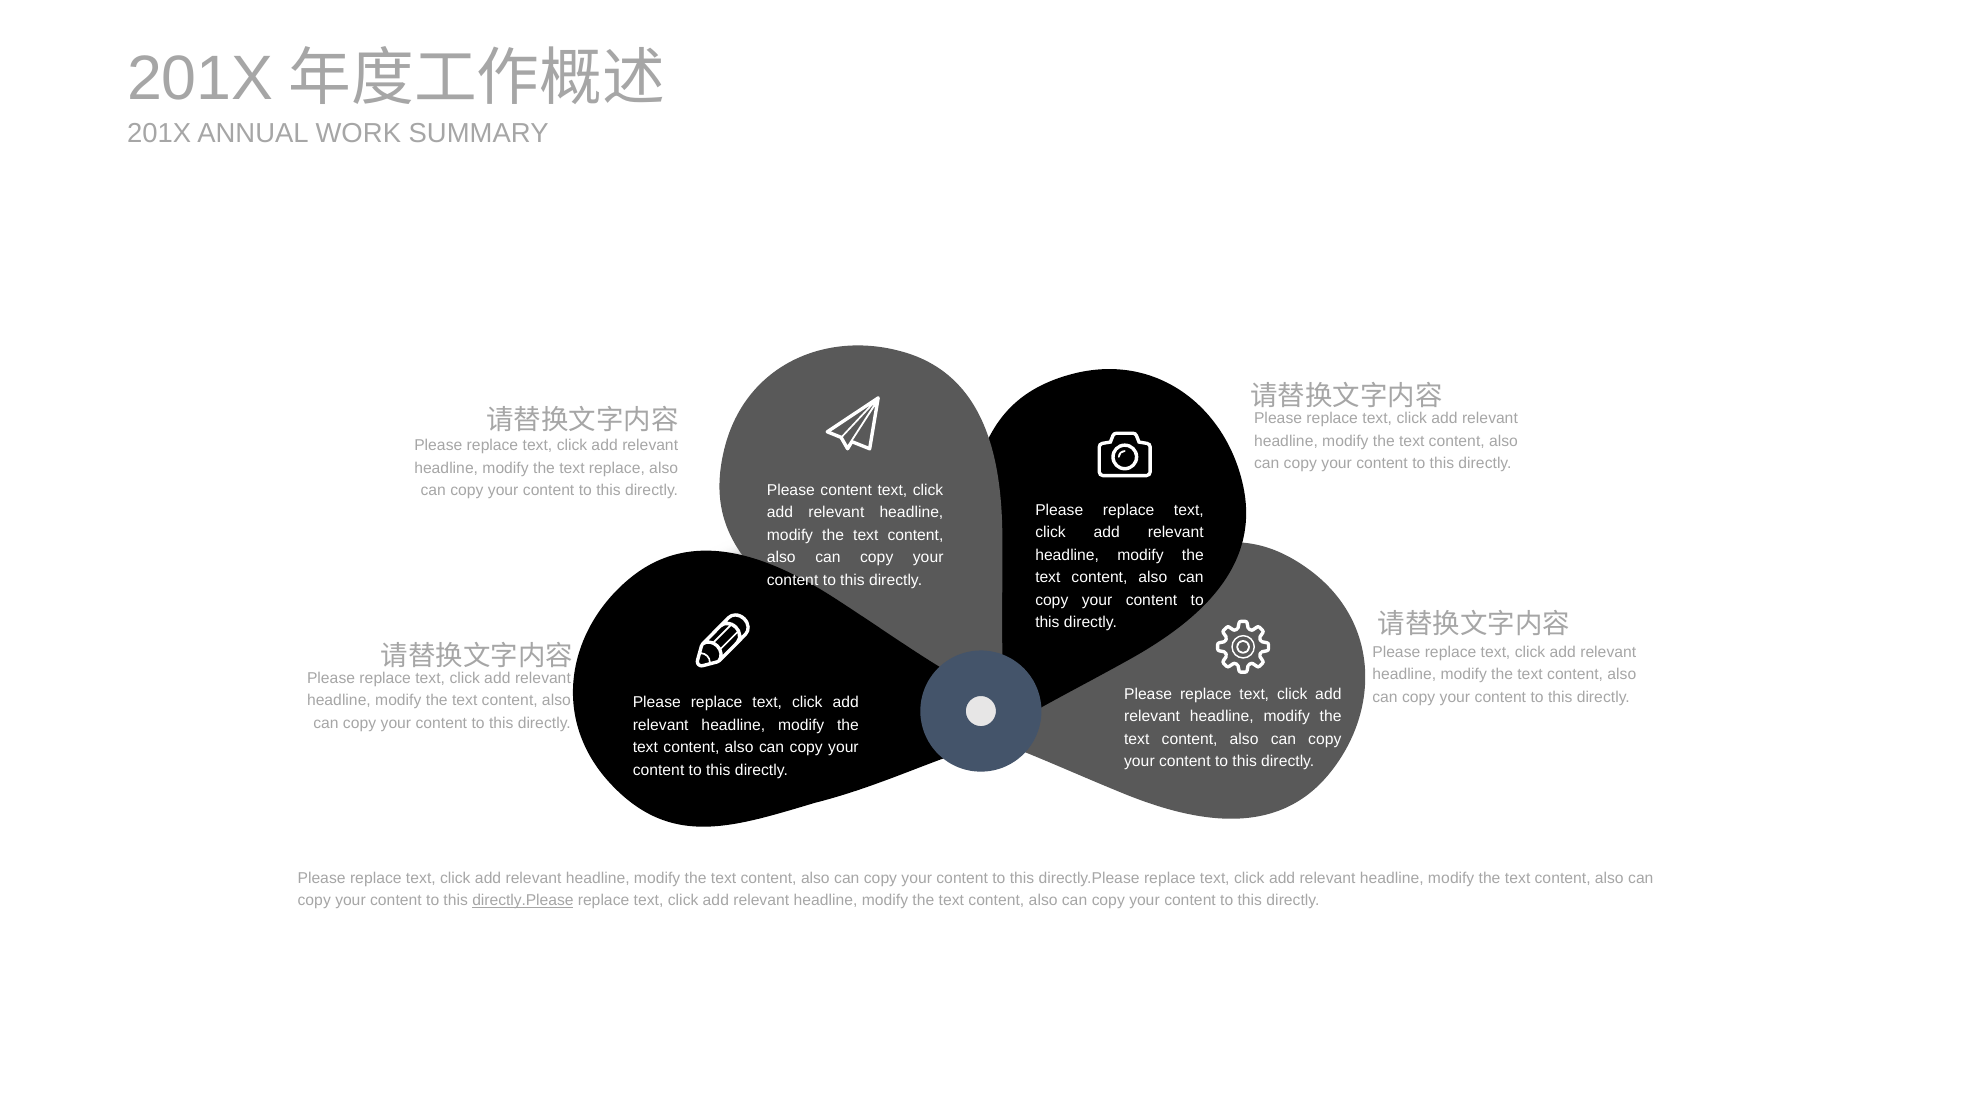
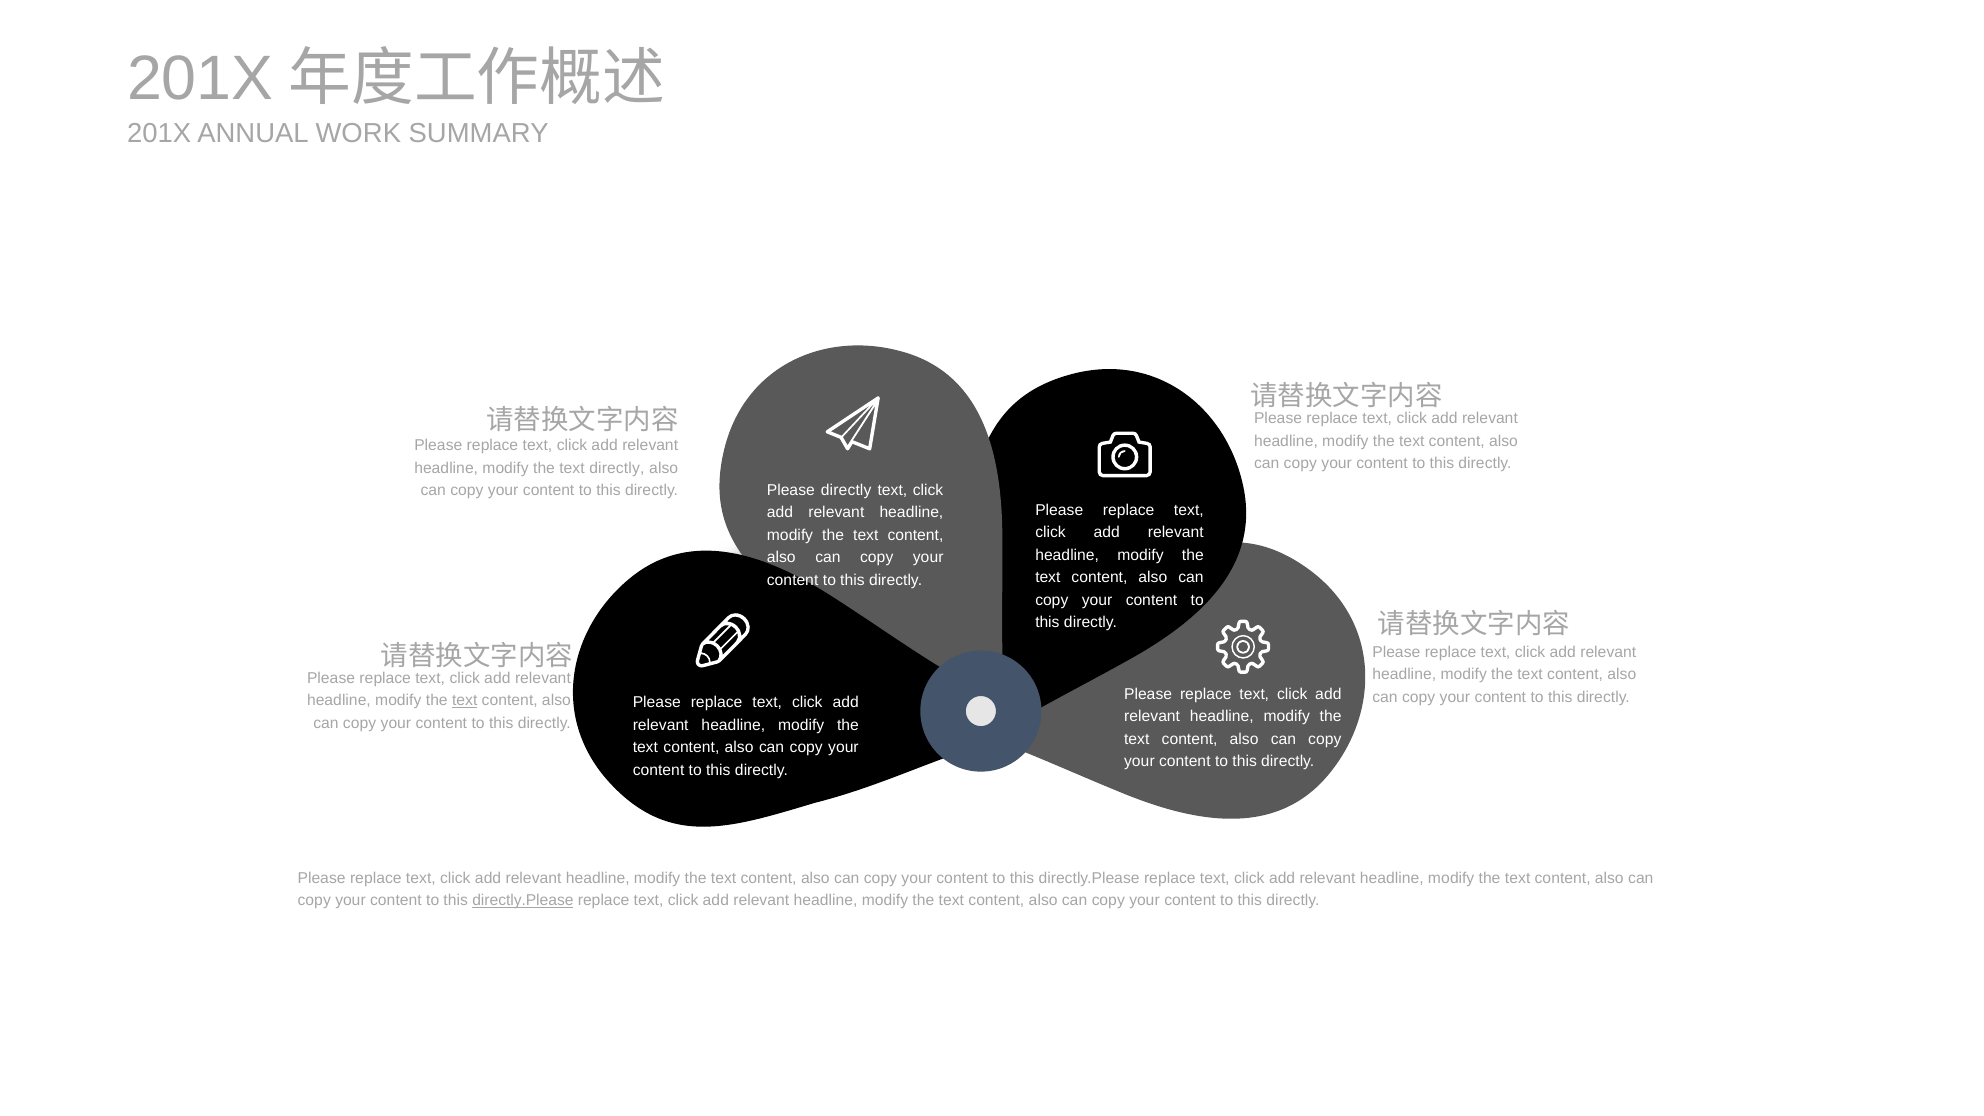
text replace: replace -> directly (617, 468)
Please content: content -> directly (846, 490)
text underline: none -> present (465, 701)
